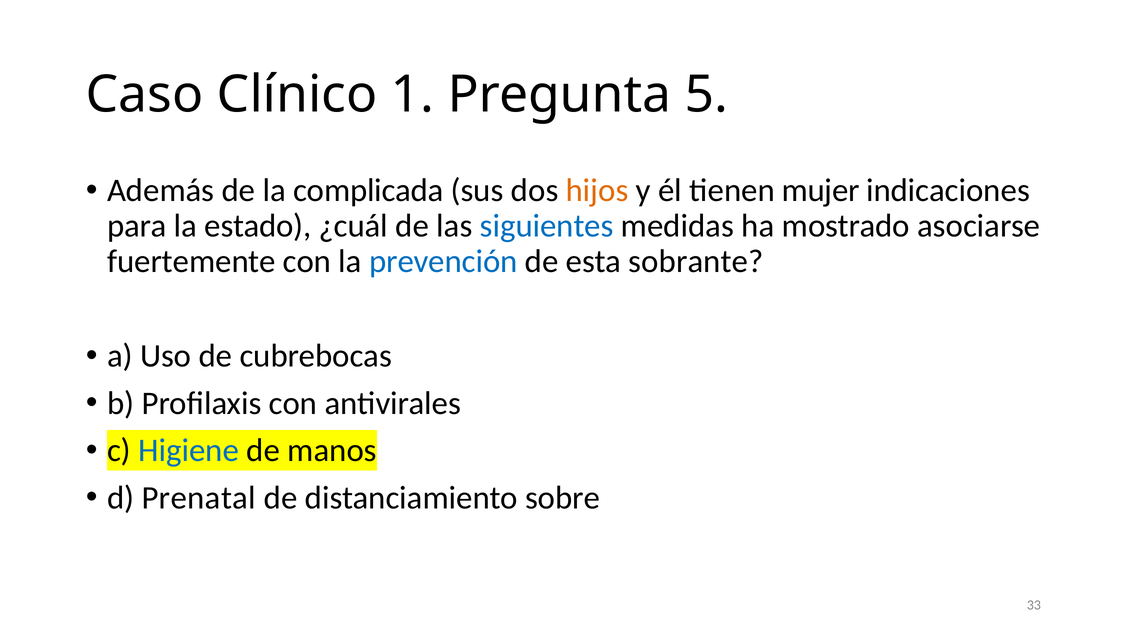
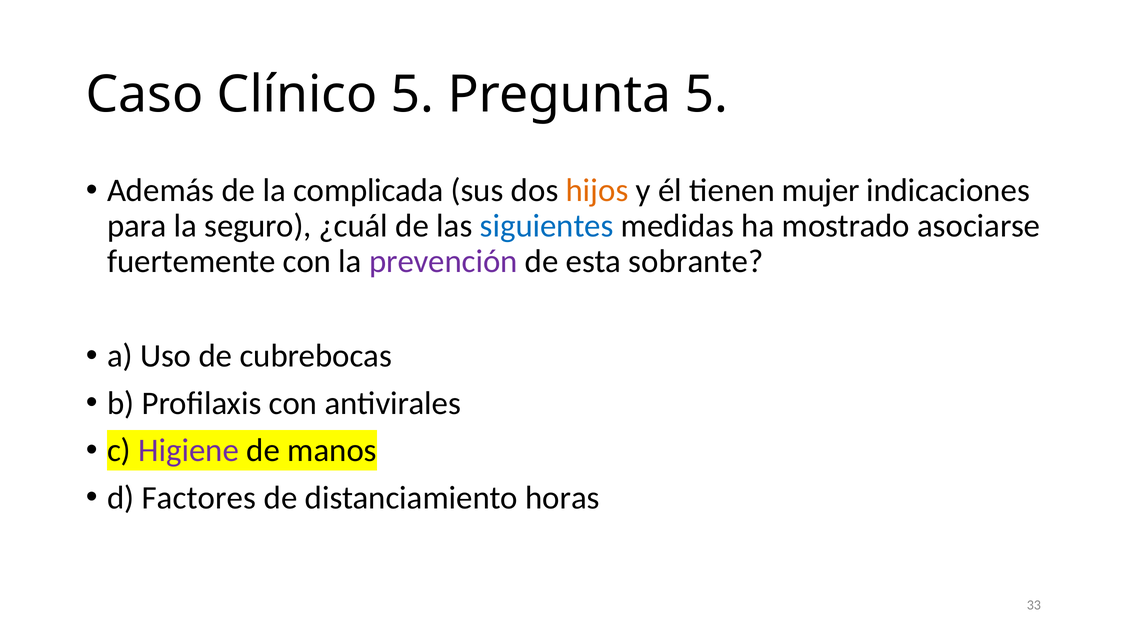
Clínico 1: 1 -> 5 (412, 95)
estado: estado -> seguro (258, 226)
prevención colour: blue -> purple (443, 262)
Higiene colour: blue -> purple (189, 451)
Prenatal: Prenatal -> Factores (199, 498)
sobre: sobre -> horas (562, 498)
